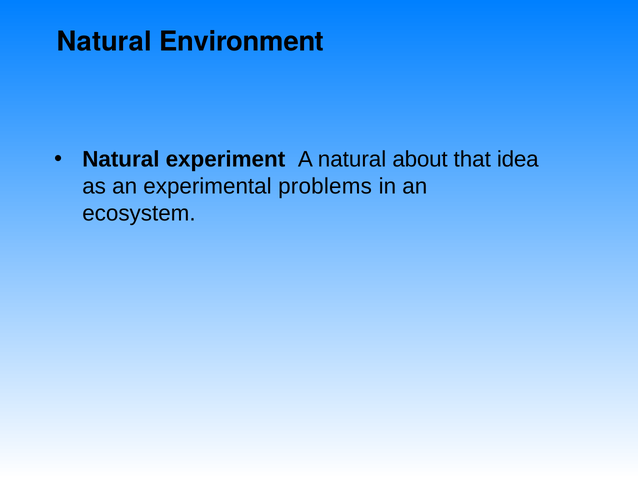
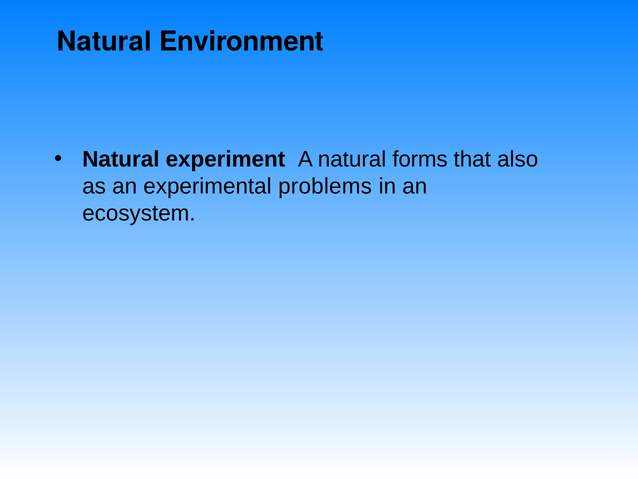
about: about -> forms (420, 159)
idea: idea -> also (518, 159)
